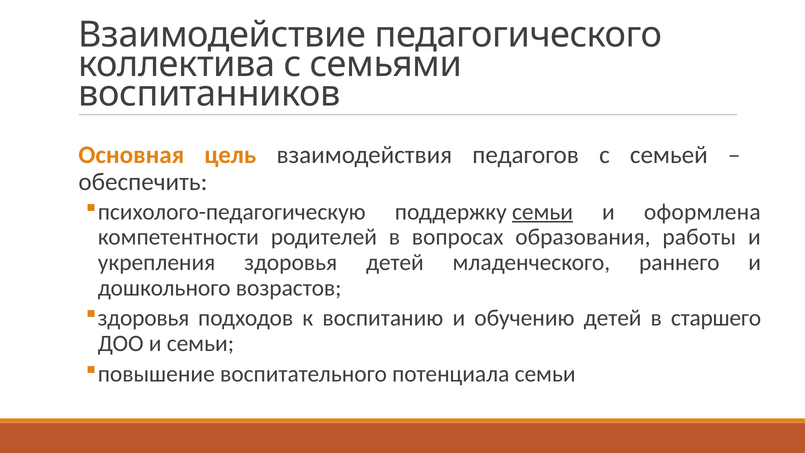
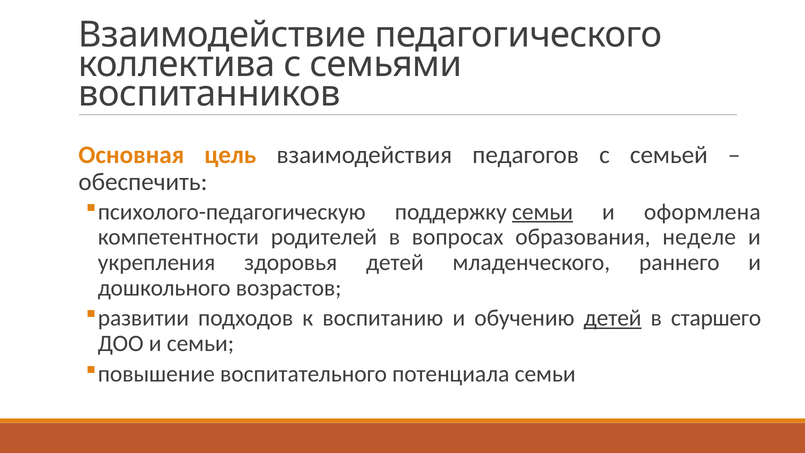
работы: работы -> неделе (699, 237)
здоровья: здоровья -> развитии (143, 318)
детей underline: none -> present (613, 318)
